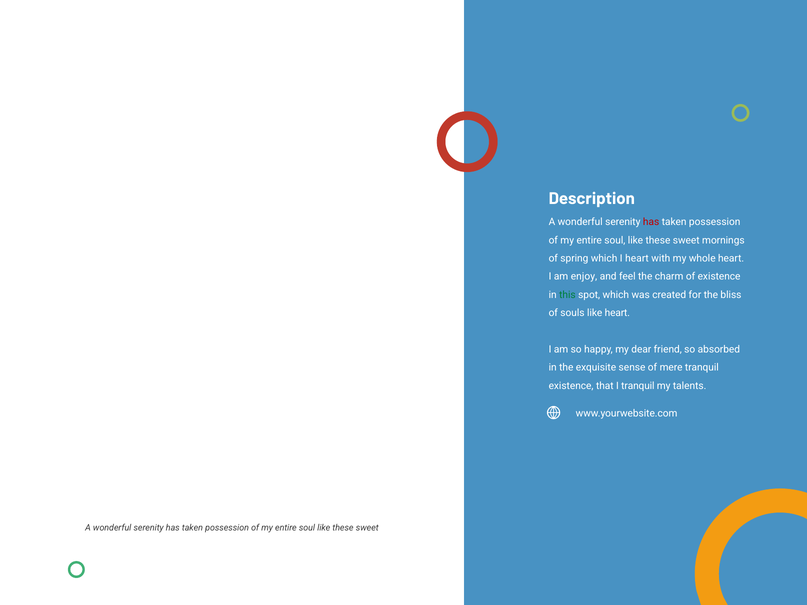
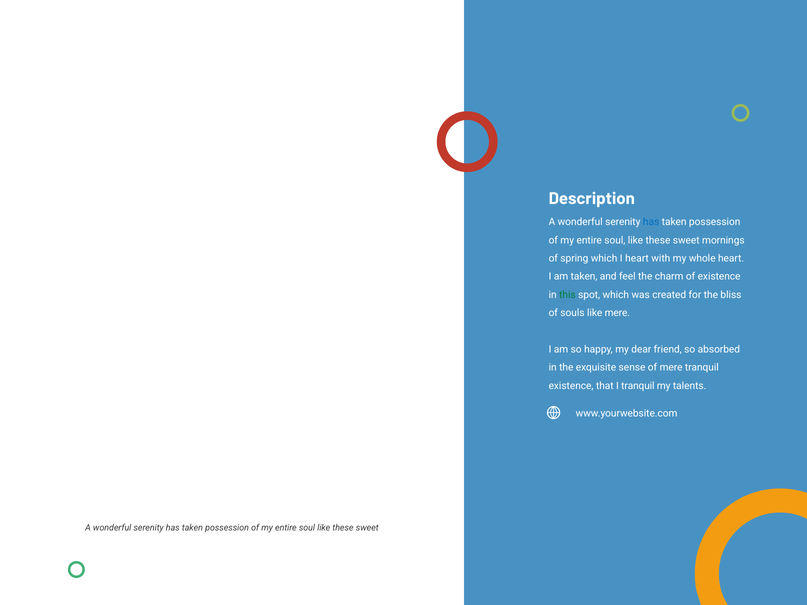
has colour: red -> blue (651, 222)
am enjoy: enjoy -> taken (584, 277)
like heart: heart -> mere (617, 313)
